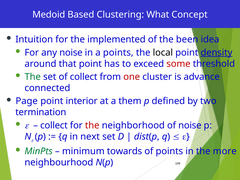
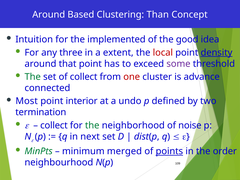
Medoid: Medoid -> Around (49, 15)
What: What -> Than (158, 15)
been: been -> good (187, 39)
any noise: noise -> three (71, 53)
a points: points -> extent (118, 53)
local colour: black -> red (163, 53)
some colour: red -> purple (178, 64)
Page: Page -> Most (27, 101)
them: them -> undo (130, 101)
the colour: red -> green (92, 125)
towards: towards -> merged (124, 151)
points underline: none -> present (169, 151)
more: more -> order (225, 151)
